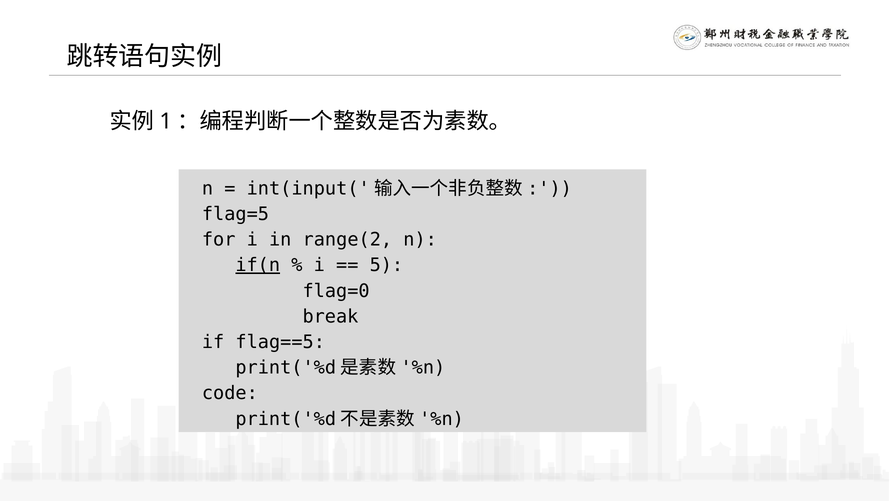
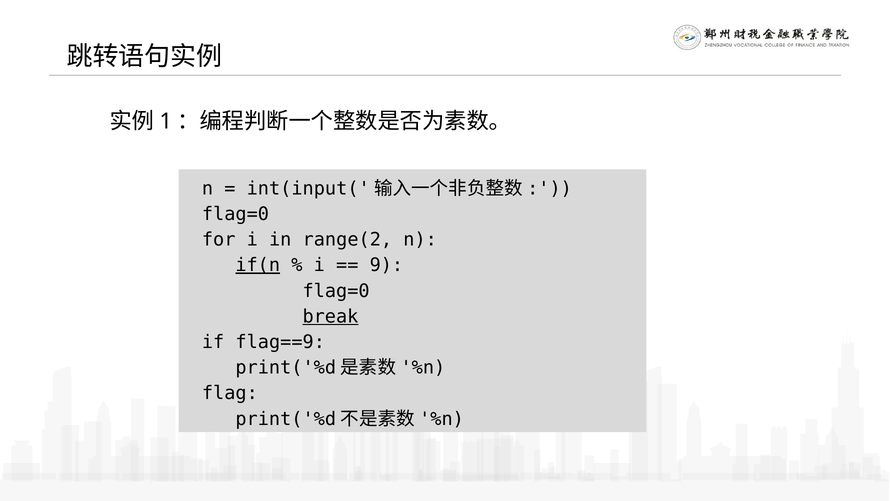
flag=5: flag=5 -> flag=0 (235, 214)
5: 5 -> 9 (386, 265)
break underline: none -> present (330, 316)
flag==5: flag==5 -> flag==9 (280, 342)
code: code -> flag (230, 393)
